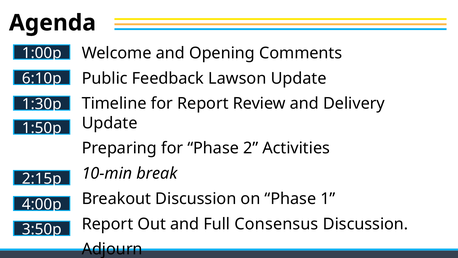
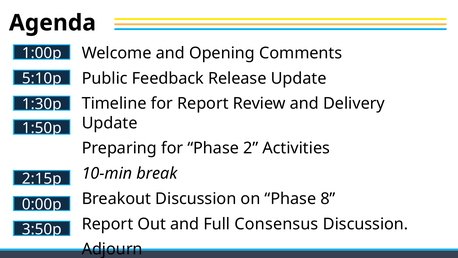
Lawson: Lawson -> Release (237, 78)
6:10p: 6:10p -> 5:10p (42, 78)
1: 1 -> 8 (328, 198)
4:00p: 4:00p -> 0:00p (42, 204)
